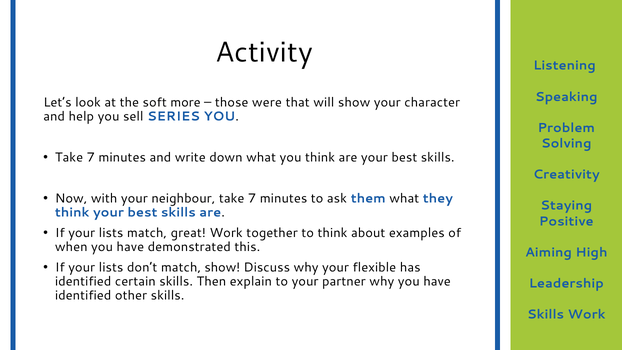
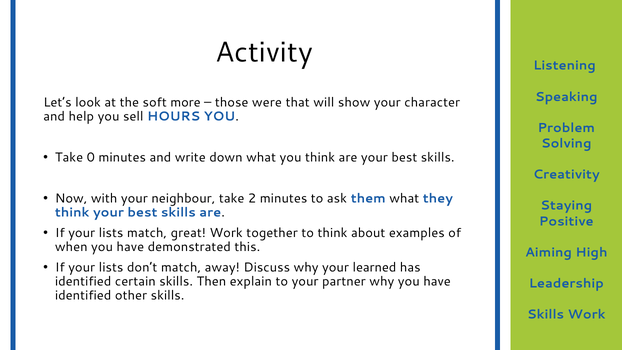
SERIES: SERIES -> HOURS (174, 117)
7: 7 -> 0 (91, 158)
neighbour take 7: 7 -> 2 (252, 199)
match show: show -> away (222, 268)
flexible: flexible -> learned (374, 268)
